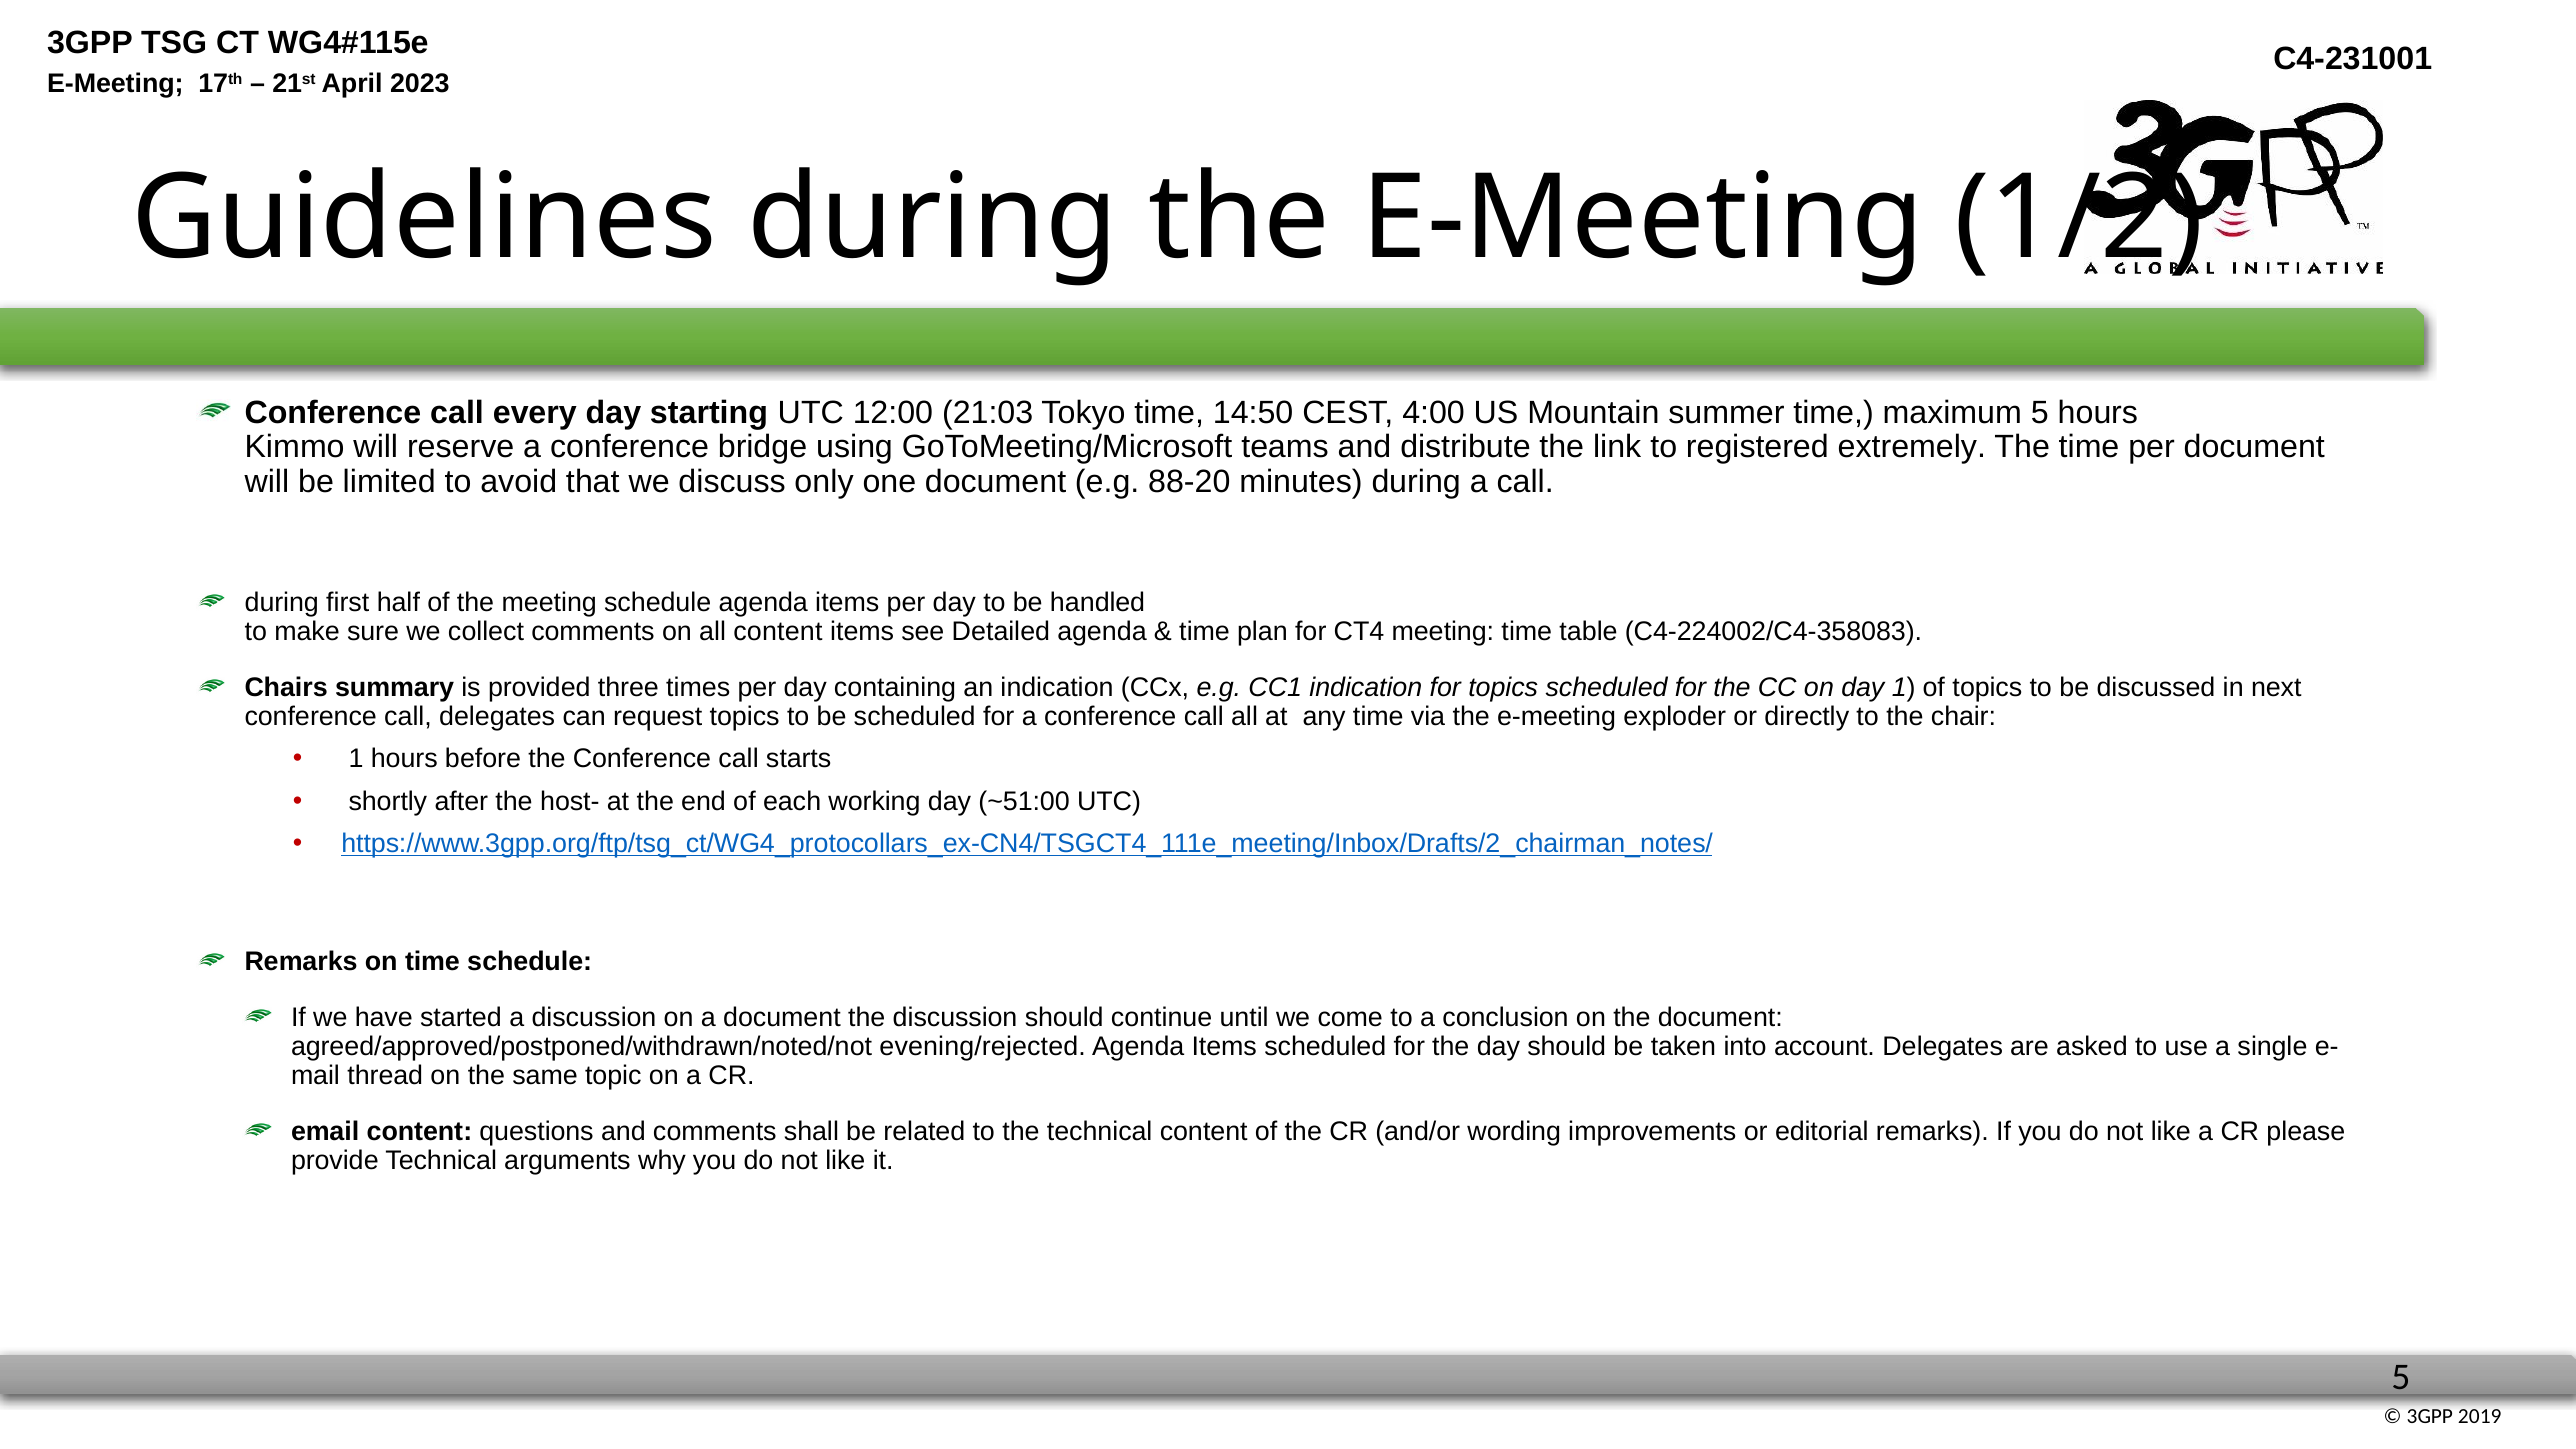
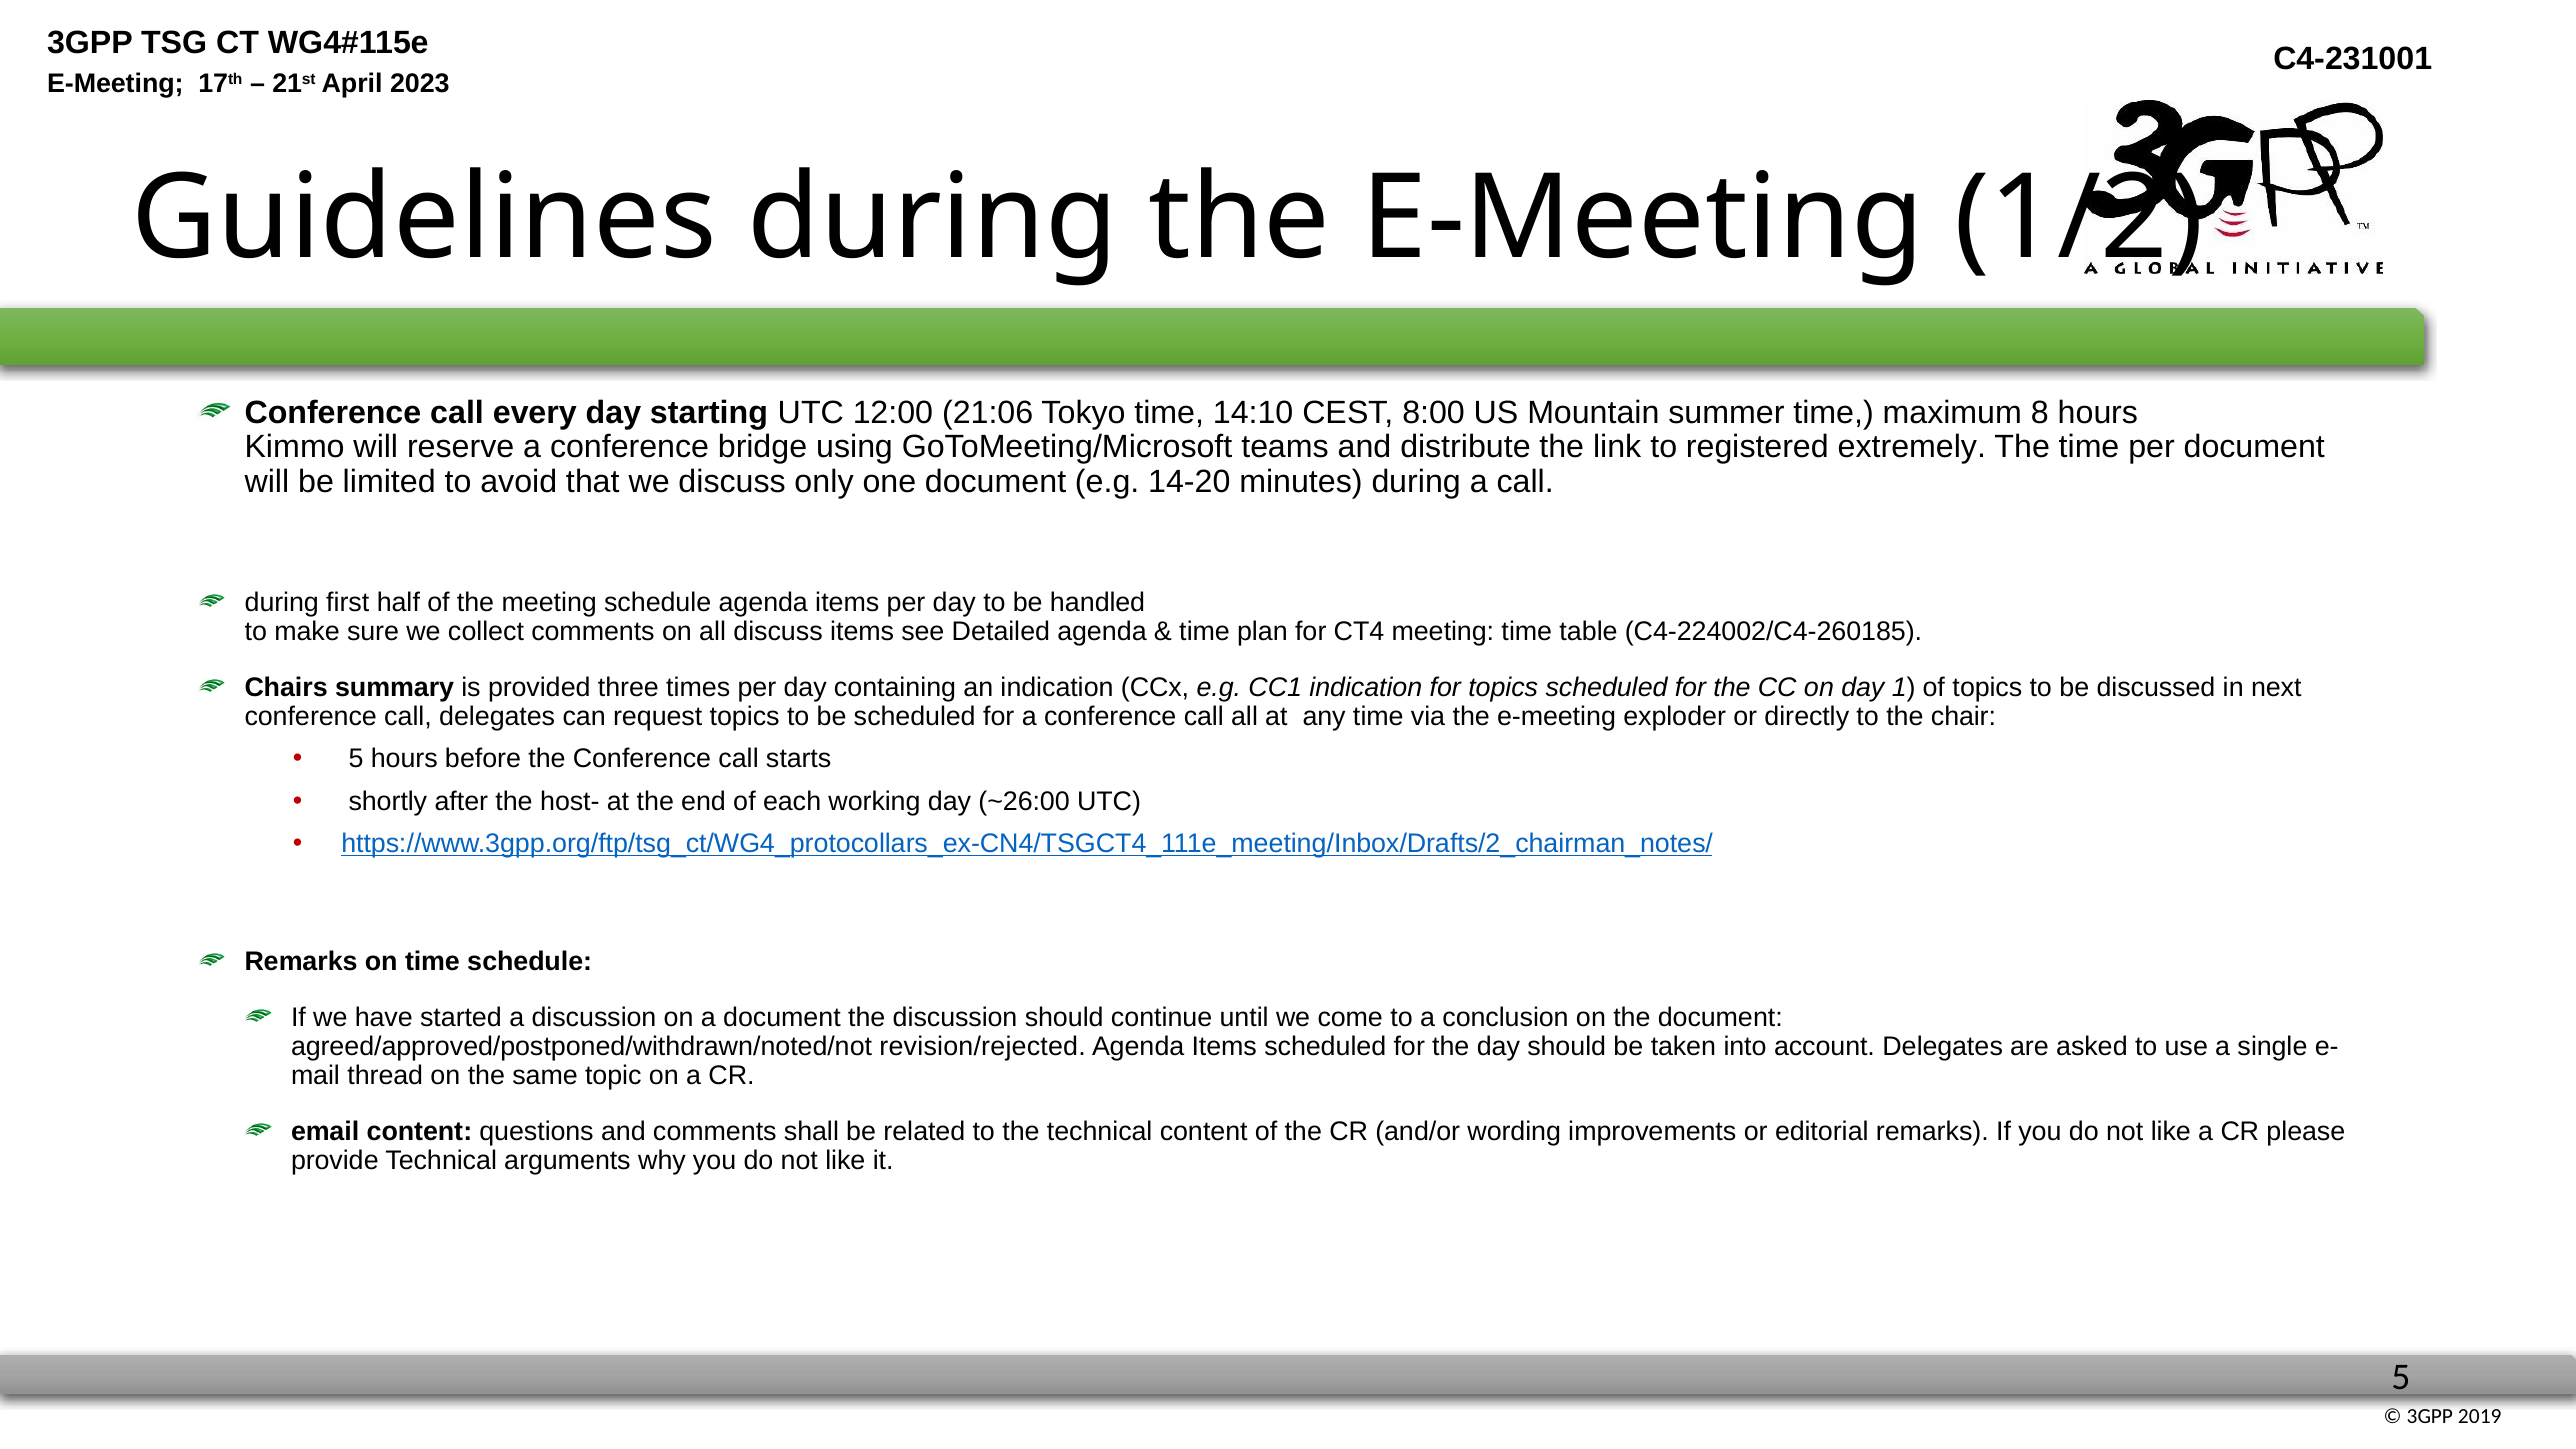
21:03: 21:03 -> 21:06 (988, 413)
14:50: 14:50 -> 14:10 (1253, 413)
4:00: 4:00 -> 8:00 (1434, 413)
maximum 5: 5 -> 8 (2040, 413)
88-20: 88-20 -> 14-20 (1189, 482)
all content: content -> discuss (778, 632)
C4-224002/C4-358083: C4-224002/C4-358083 -> C4-224002/C4-260185 (1773, 632)
1: 1 -> 5 (356, 759)
~51:00: ~51:00 -> ~26:00 (1024, 801)
evening/rejected: evening/rejected -> revision/rejected (983, 1046)
